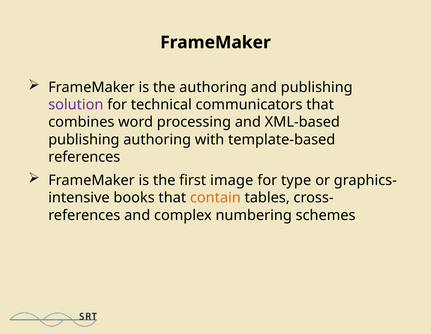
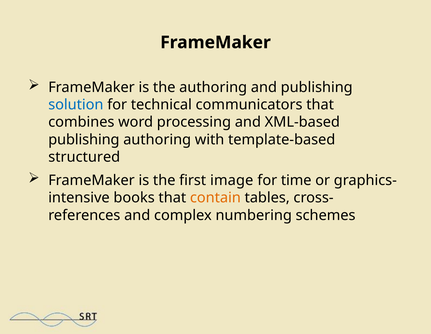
solution colour: purple -> blue (76, 105)
references: references -> structured (84, 157)
type: type -> time (296, 180)
